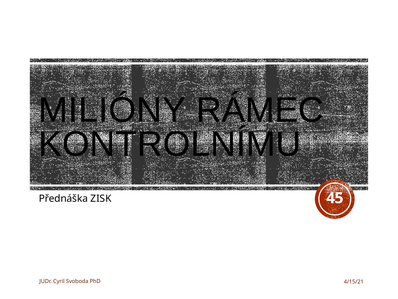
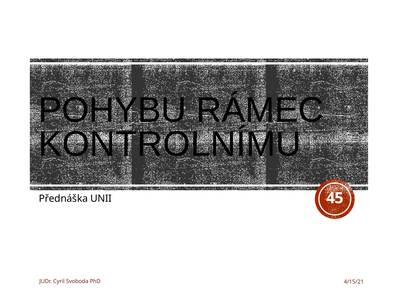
MILIÓNY: MILIÓNY -> POHYBU (112, 110)
ZISK: ZISK -> UNII (101, 198)
